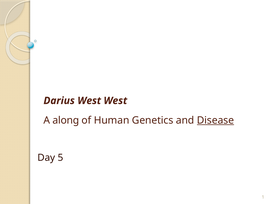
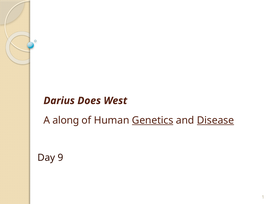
Darius West: West -> Does (89, 101)
Genetics underline: none -> present (153, 120)
5: 5 -> 9 (61, 158)
